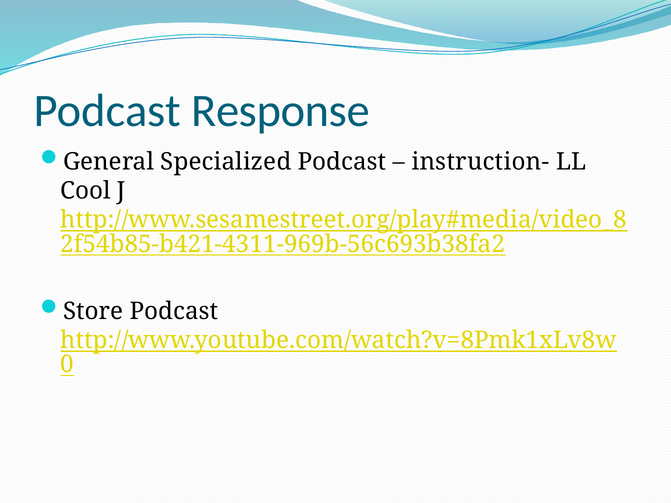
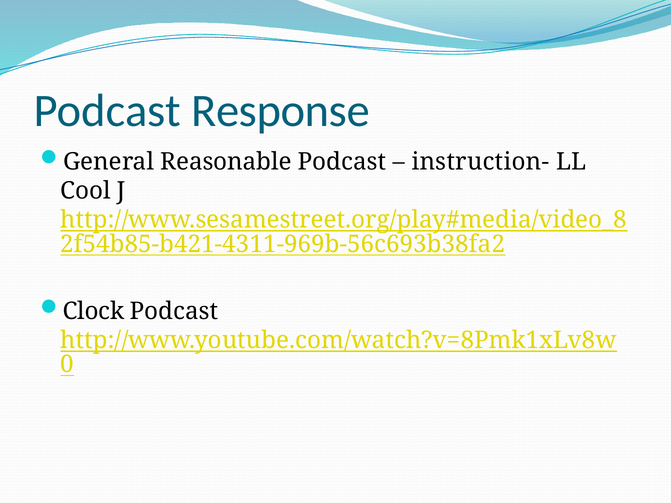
Specialized: Specialized -> Reasonable (226, 162)
Store: Store -> Clock (93, 311)
